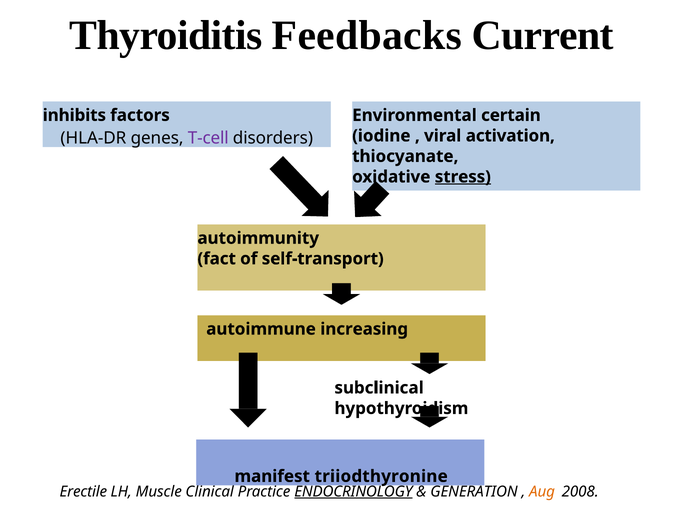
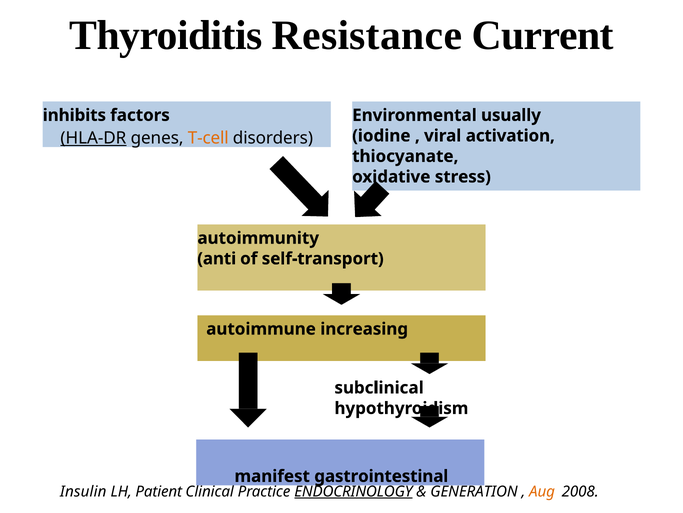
Feedbacks: Feedbacks -> Resistance (367, 36)
certain: certain -> usually (511, 115)
HLA-DR underline: none -> present (93, 138)
T-cell colour: purple -> orange (208, 138)
stress underline: present -> none (463, 177)
fact: fact -> anti (217, 258)
triiodthyronine: triiodthyronine -> gastrointestinal (381, 476)
Erectile: Erectile -> Insulin (83, 491)
Muscle: Muscle -> Patient (159, 491)
